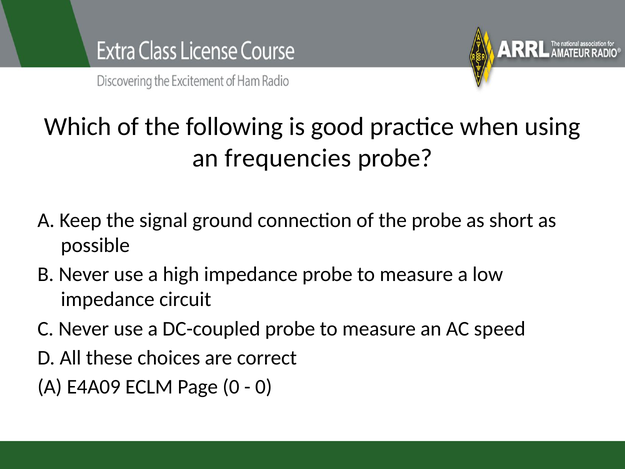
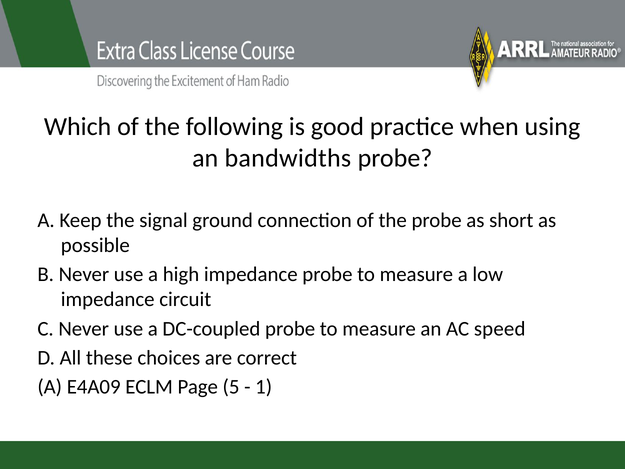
frequencies: frequencies -> bandwidths (288, 158)
Page 0: 0 -> 5 (231, 387)
0: 0 -> 1 (264, 387)
